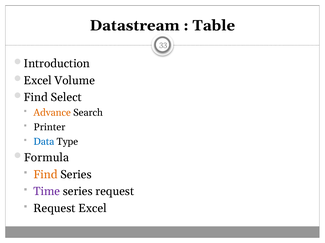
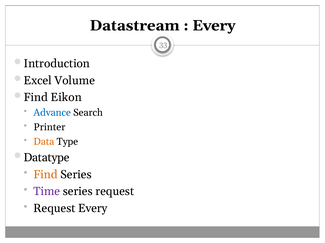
Table: Table -> Every (214, 26)
Select: Select -> Eikon (66, 98)
Advance colour: orange -> blue (52, 113)
Data colour: blue -> orange (44, 142)
Formula: Formula -> Datatype (47, 158)
Request Excel: Excel -> Every (93, 209)
